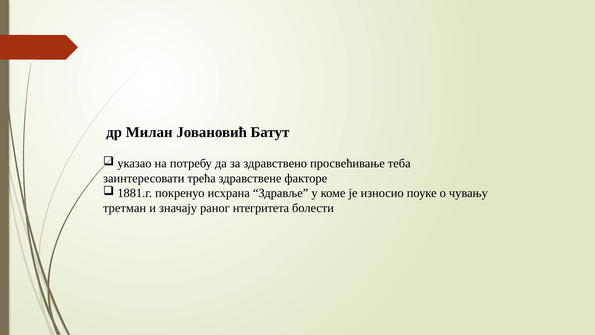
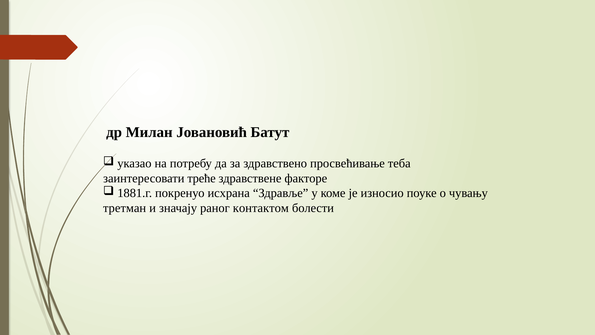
трећа: трећа -> треће (202, 178)
нтегритета: нтегритета -> контактом (261, 208)
